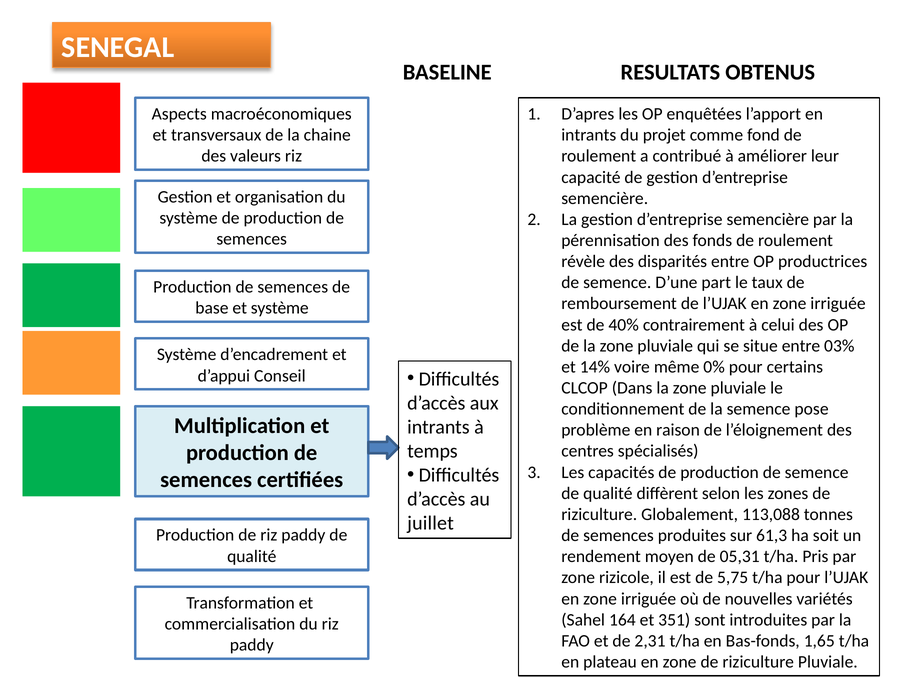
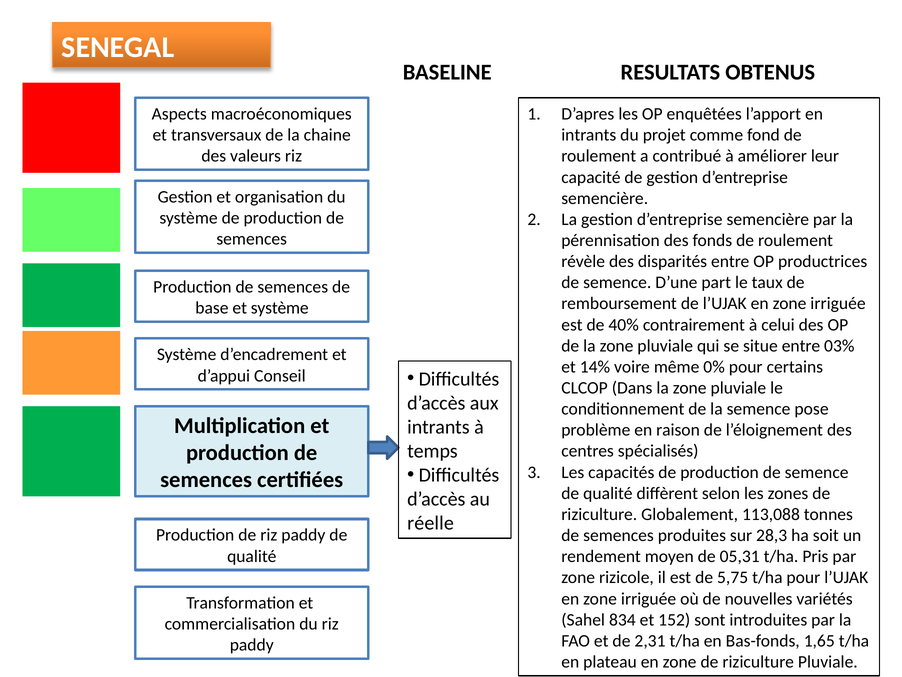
juillet: juillet -> réelle (431, 523)
61,3: 61,3 -> 28,3 (772, 535)
164: 164 -> 834 (622, 619)
351: 351 -> 152 (674, 619)
